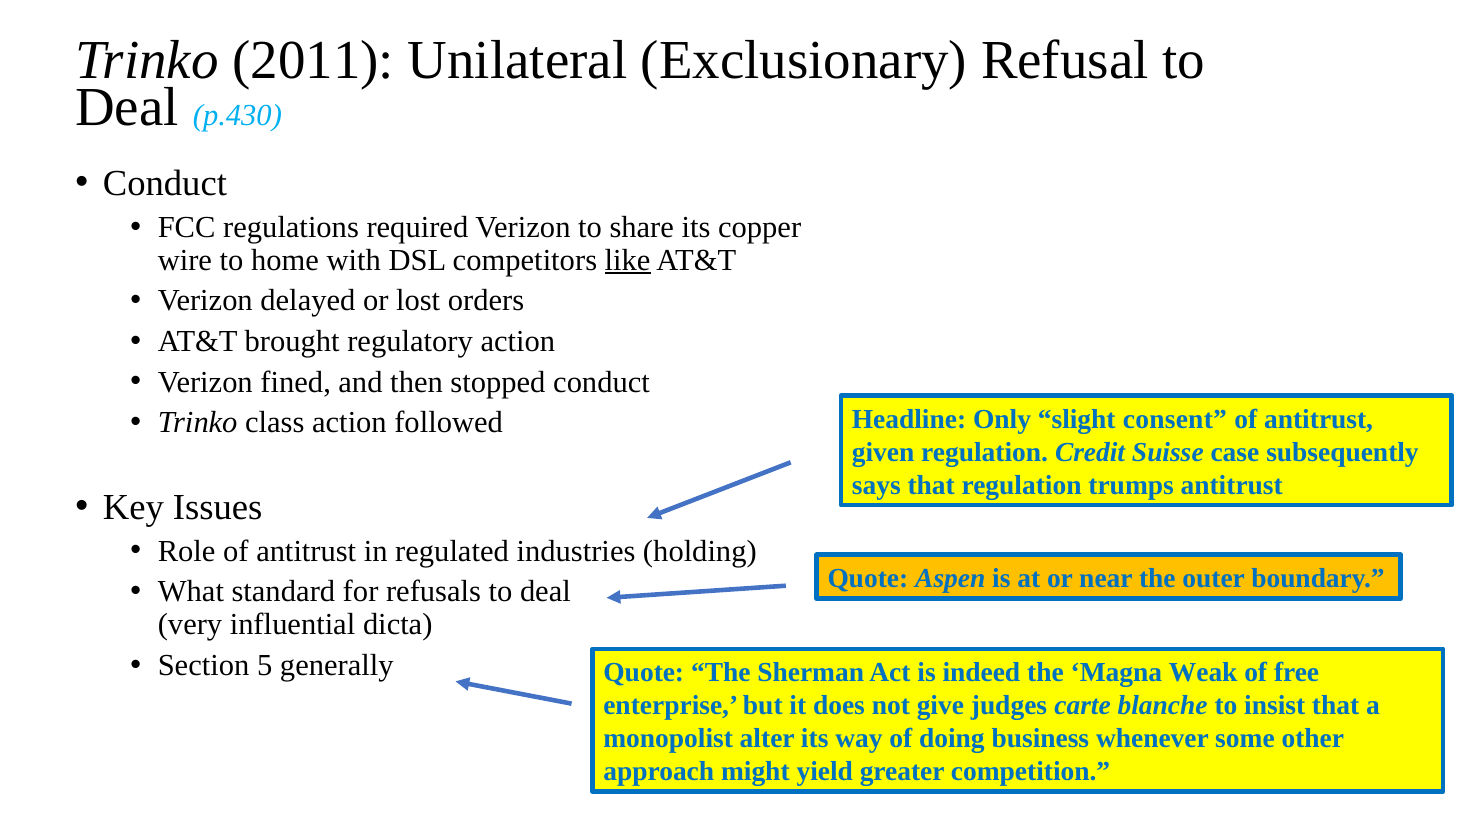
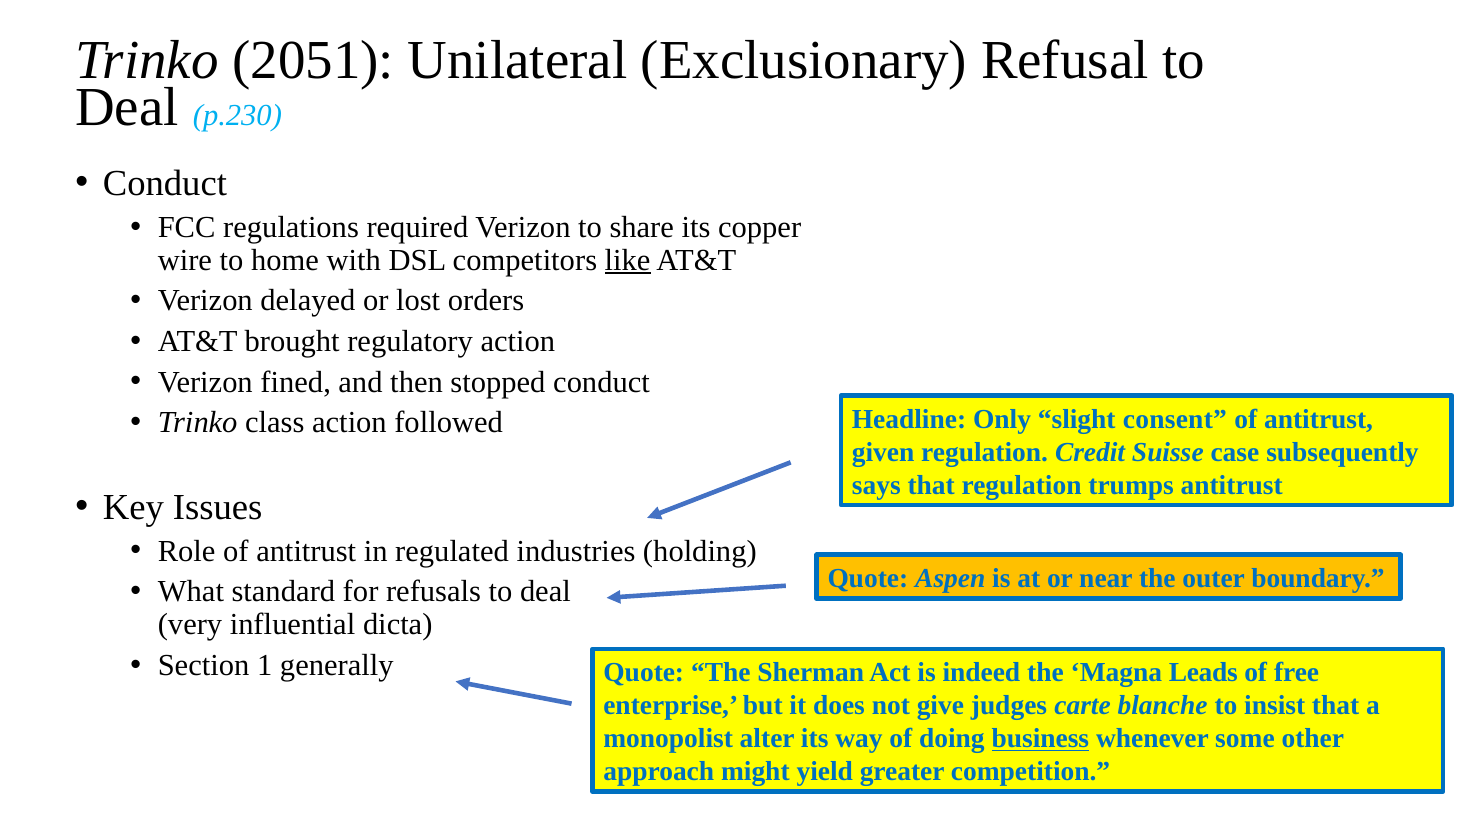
2011: 2011 -> 2051 (313, 60)
p.430: p.430 -> p.230 (237, 116)
5: 5 -> 1 (265, 665)
Weak: Weak -> Leads (1203, 673)
business underline: none -> present (1040, 739)
